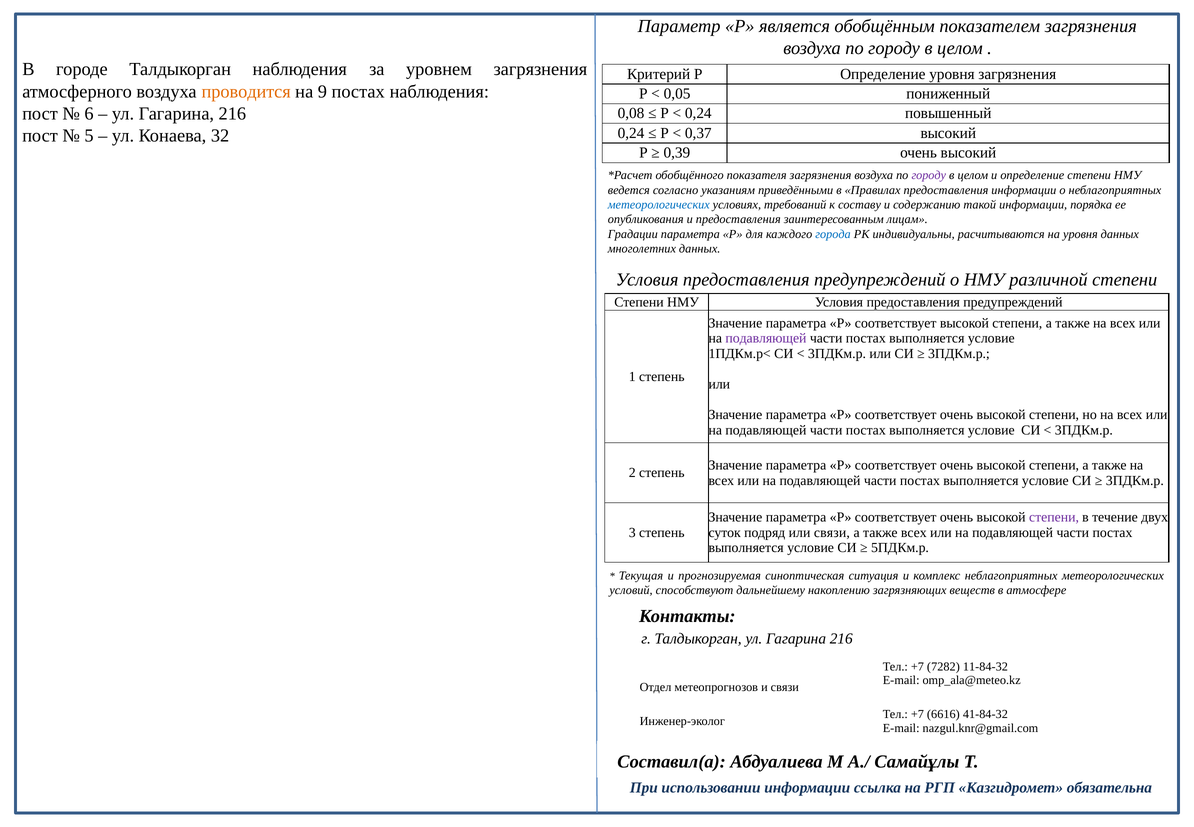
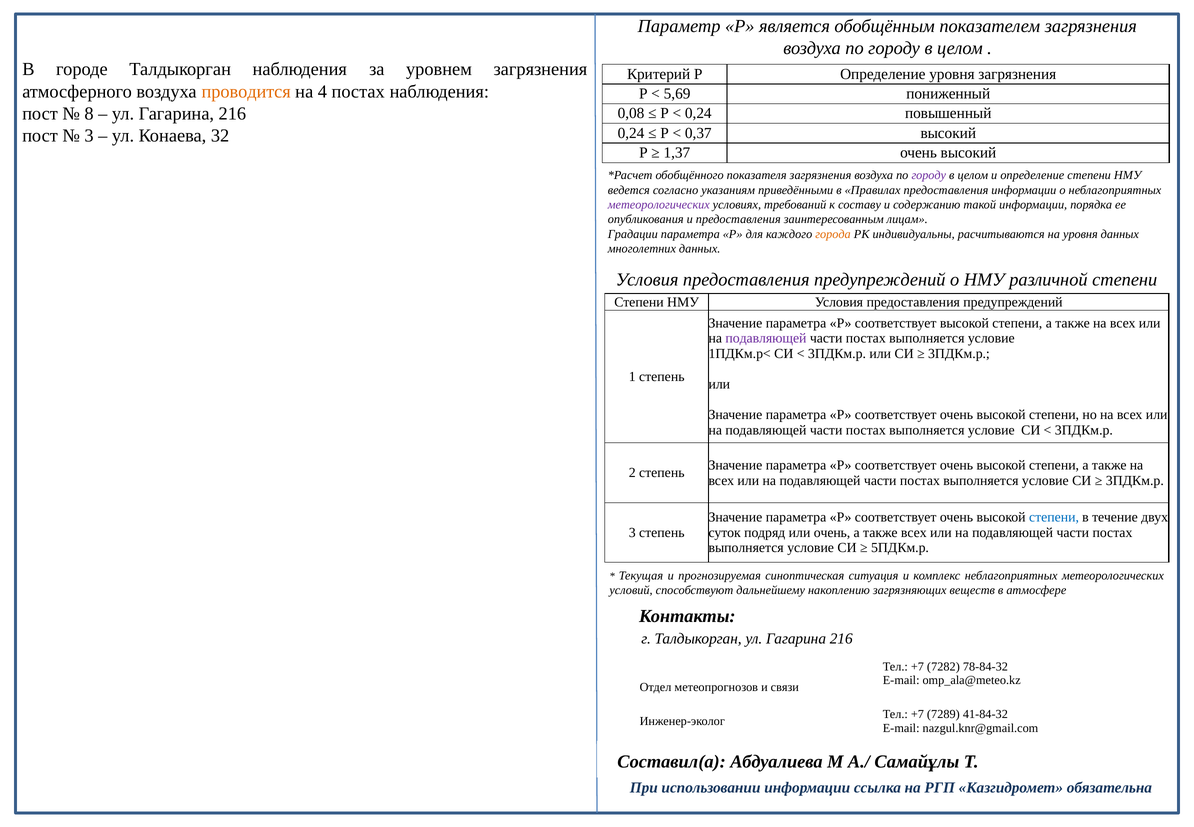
9: 9 -> 4 (322, 91)
0,05: 0,05 -> 5,69 (677, 94)
6: 6 -> 8 (89, 113)
5: 5 -> 3 (89, 135)
0,39: 0,39 -> 1,37 (677, 153)
метеорологических colour: blue -> purple (659, 205)
города colour: blue -> orange (833, 234)
степени colour: purple -> blue (1054, 517)
или связи: связи -> очень (832, 532)
11-84-32: 11-84-32 -> 78-84-32 (985, 666)
6616: 6616 -> 7289 (943, 714)
